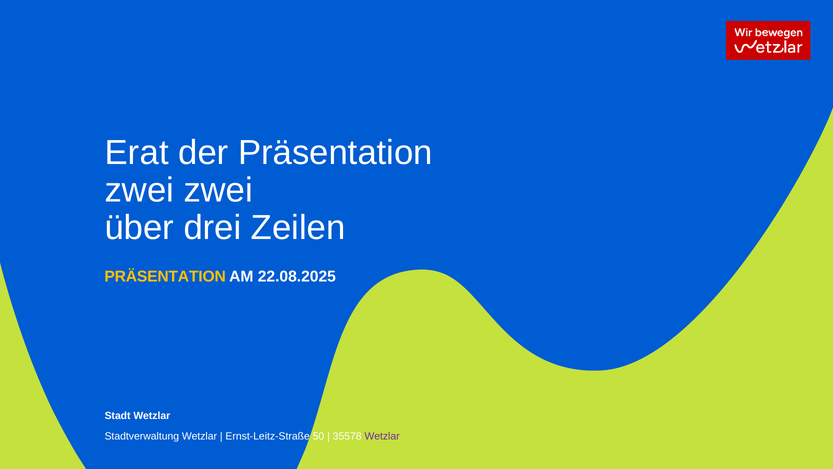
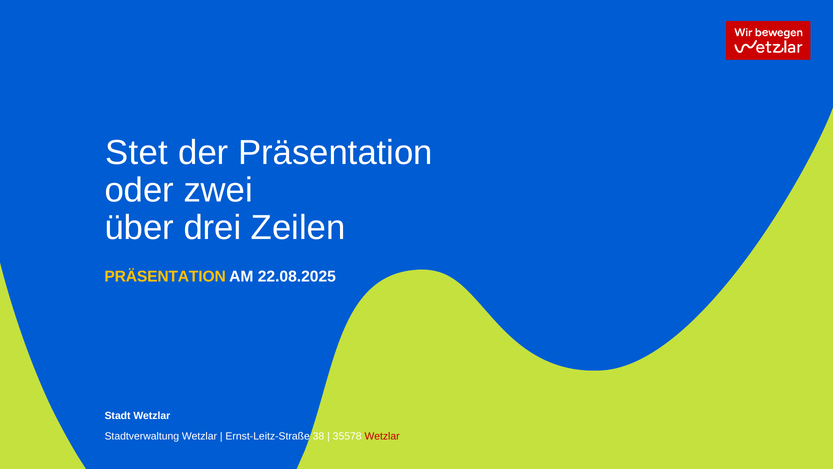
Erat: Erat -> Stet (137, 153)
zwei: zwei -> oder (139, 190)
50: 50 -> 38 (318, 436)
Wetzlar colour: purple -> red (382, 436)
